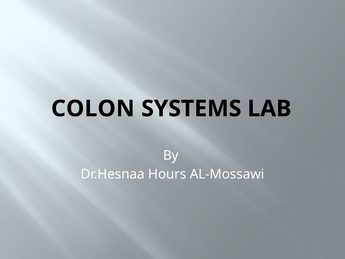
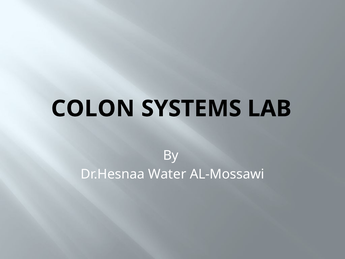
Hours: Hours -> Water (167, 174)
